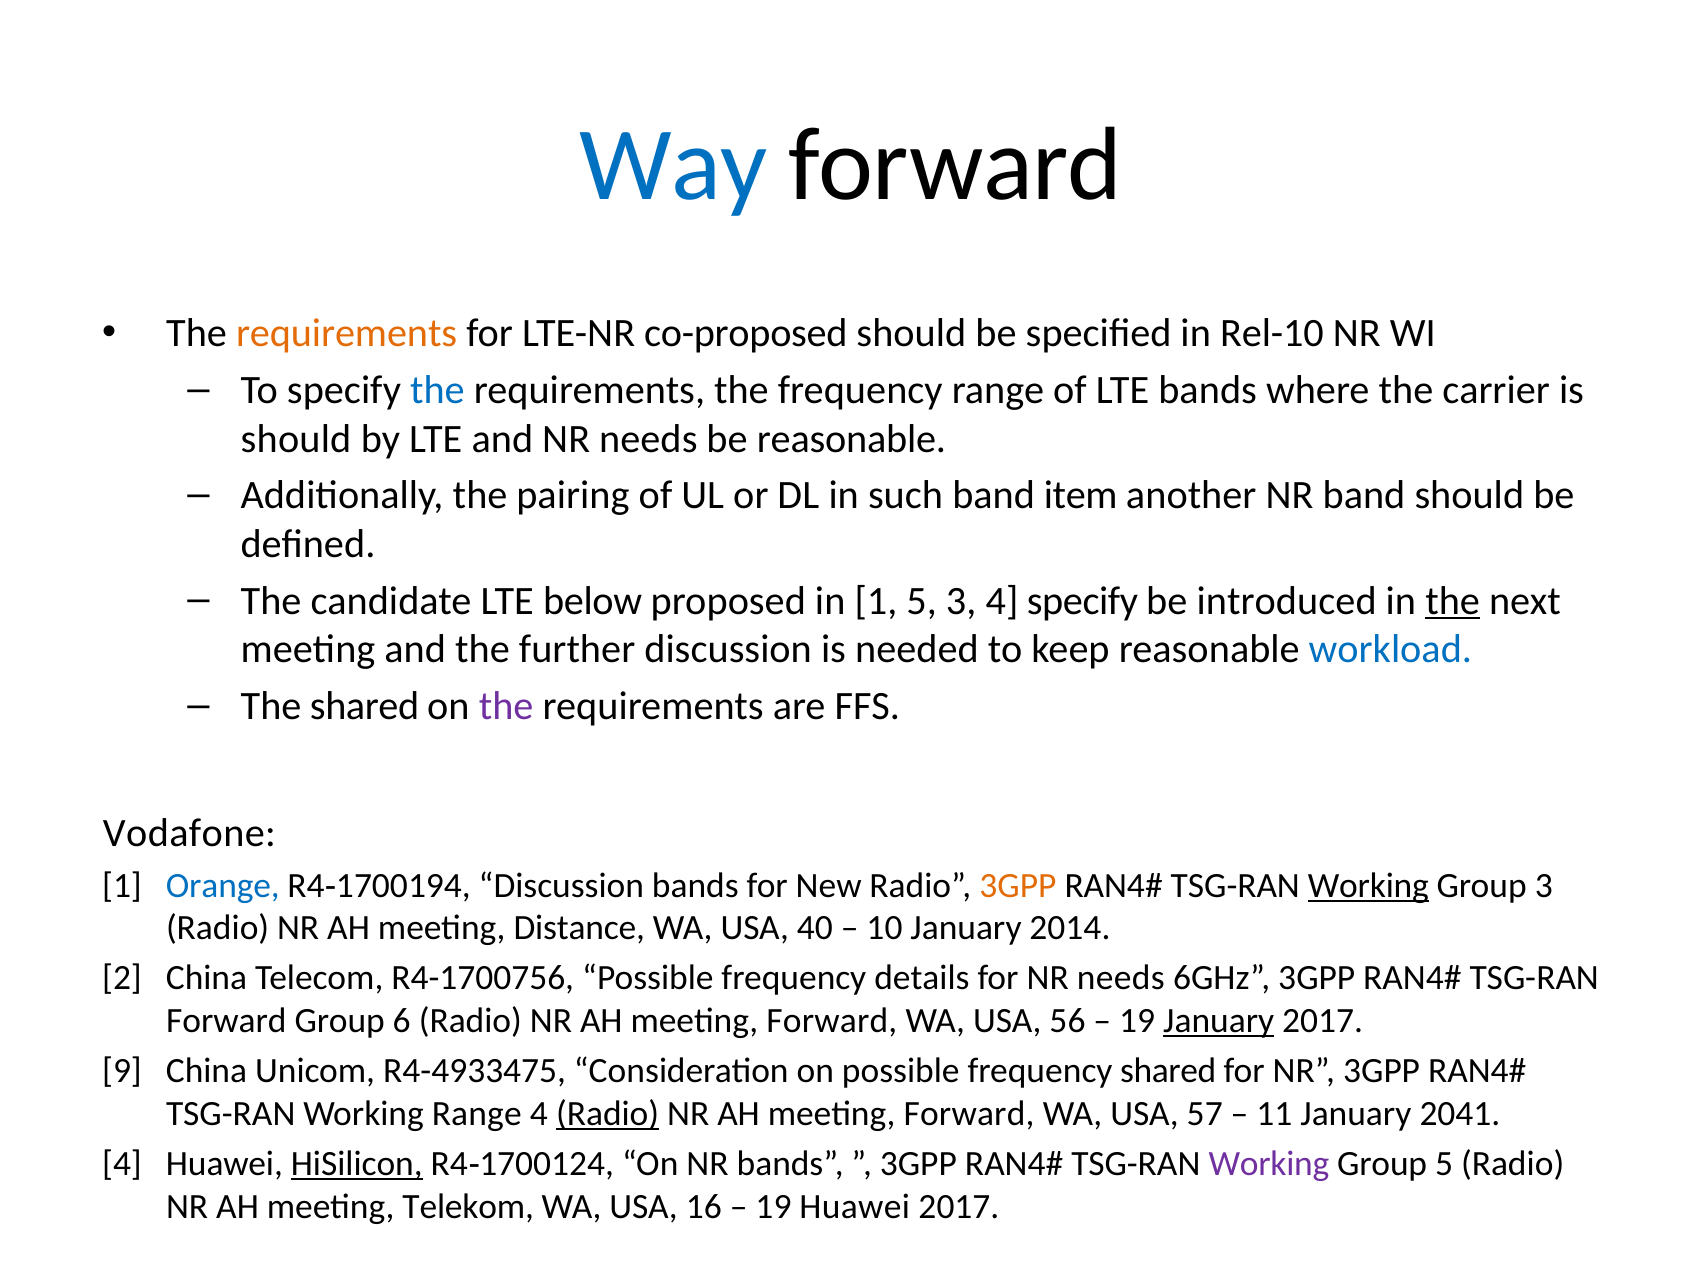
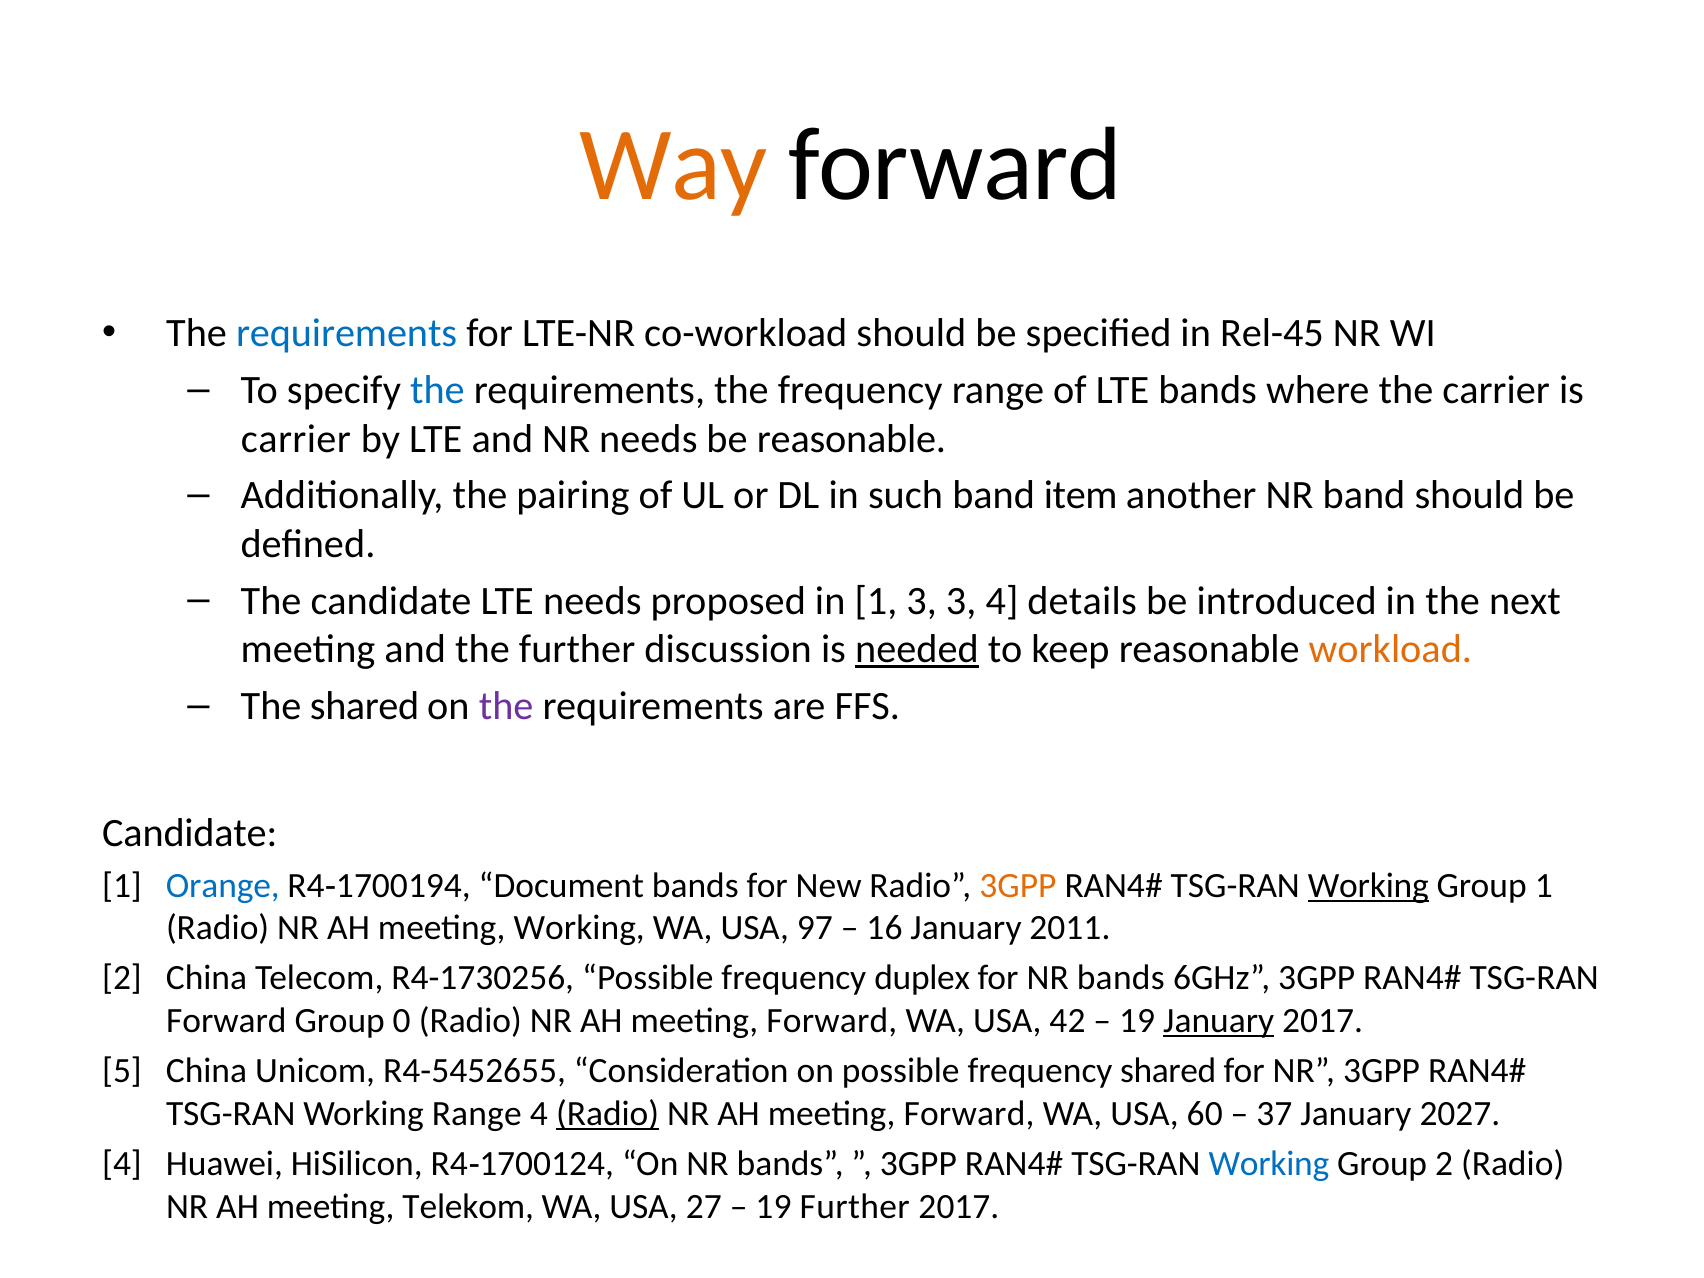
Way colour: blue -> orange (673, 165)
requirements colour: orange -> blue (347, 334)
co-proposed: co-proposed -> co-workload (746, 334)
Rel-10: Rel-10 -> Rel-45 (1272, 334)
should: should -> carrier (296, 439)
LTE below: below -> needs (592, 601)
1 5: 5 -> 3 (922, 601)
4 specify: specify -> details (1082, 601)
the underline: present -> none (1453, 601)
needed underline: none -> present (917, 649)
workload colour: blue -> orange (1390, 649)
Vodafone: Vodafone -> Candidate (190, 833)
Discussion: Discussion -> Document (561, 885)
Group 3: 3 -> 1 (1544, 885)
meeting Distance: Distance -> Working (579, 928)
40: 40 -> 97 (815, 928)
10: 10 -> 16 (884, 928)
2014: 2014 -> 2011 (1070, 928)
R4-1700756: R4-1700756 -> R4-1730256 (483, 978)
details: details -> duplex (922, 978)
for NR needs: needs -> bands (1121, 978)
6: 6 -> 0 (402, 1021)
56: 56 -> 42 (1067, 1021)
9: 9 -> 5 (122, 1071)
R4-4933475: R4-4933475 -> R4-5452655 (475, 1071)
57: 57 -> 60 (1205, 1114)
11: 11 -> 37 (1274, 1114)
2041: 2041 -> 2027 (1460, 1114)
HiSilicon underline: present -> none (357, 1164)
Working colour: purple -> blue (1269, 1164)
Group 5: 5 -> 2 (1444, 1164)
16: 16 -> 27 (704, 1206)
19 Huawei: Huawei -> Further (855, 1206)
